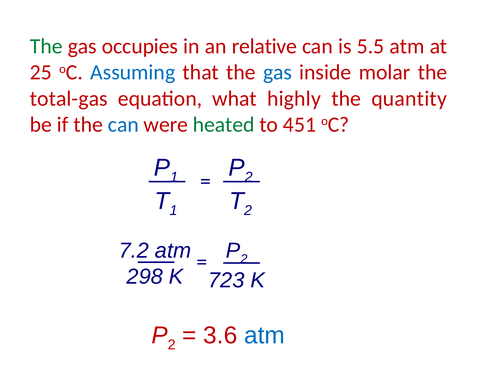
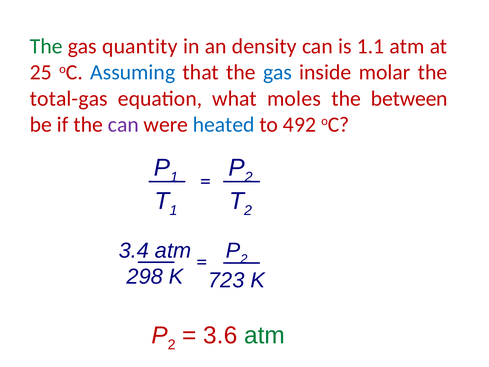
occupies: occupies -> quantity (140, 46)
relative: relative -> density (264, 46)
5.5: 5.5 -> 1.1 (371, 46)
highly: highly -> moles (294, 98)
quantity: quantity -> between (409, 98)
can colour: blue -> purple (123, 125)
heated colour: green -> blue (224, 125)
451: 451 -> 492 (300, 125)
7.2: 7.2 -> 3.4 (134, 250)
atm colour: blue -> green (264, 335)
